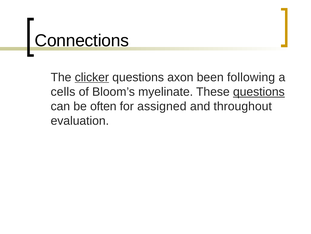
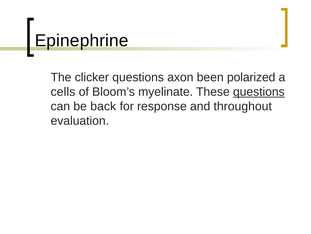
Connections: Connections -> Epinephrine (82, 41)
clicker underline: present -> none (92, 77)
following: following -> polarized (251, 77)
often: often -> back (103, 106)
assigned: assigned -> response (162, 106)
